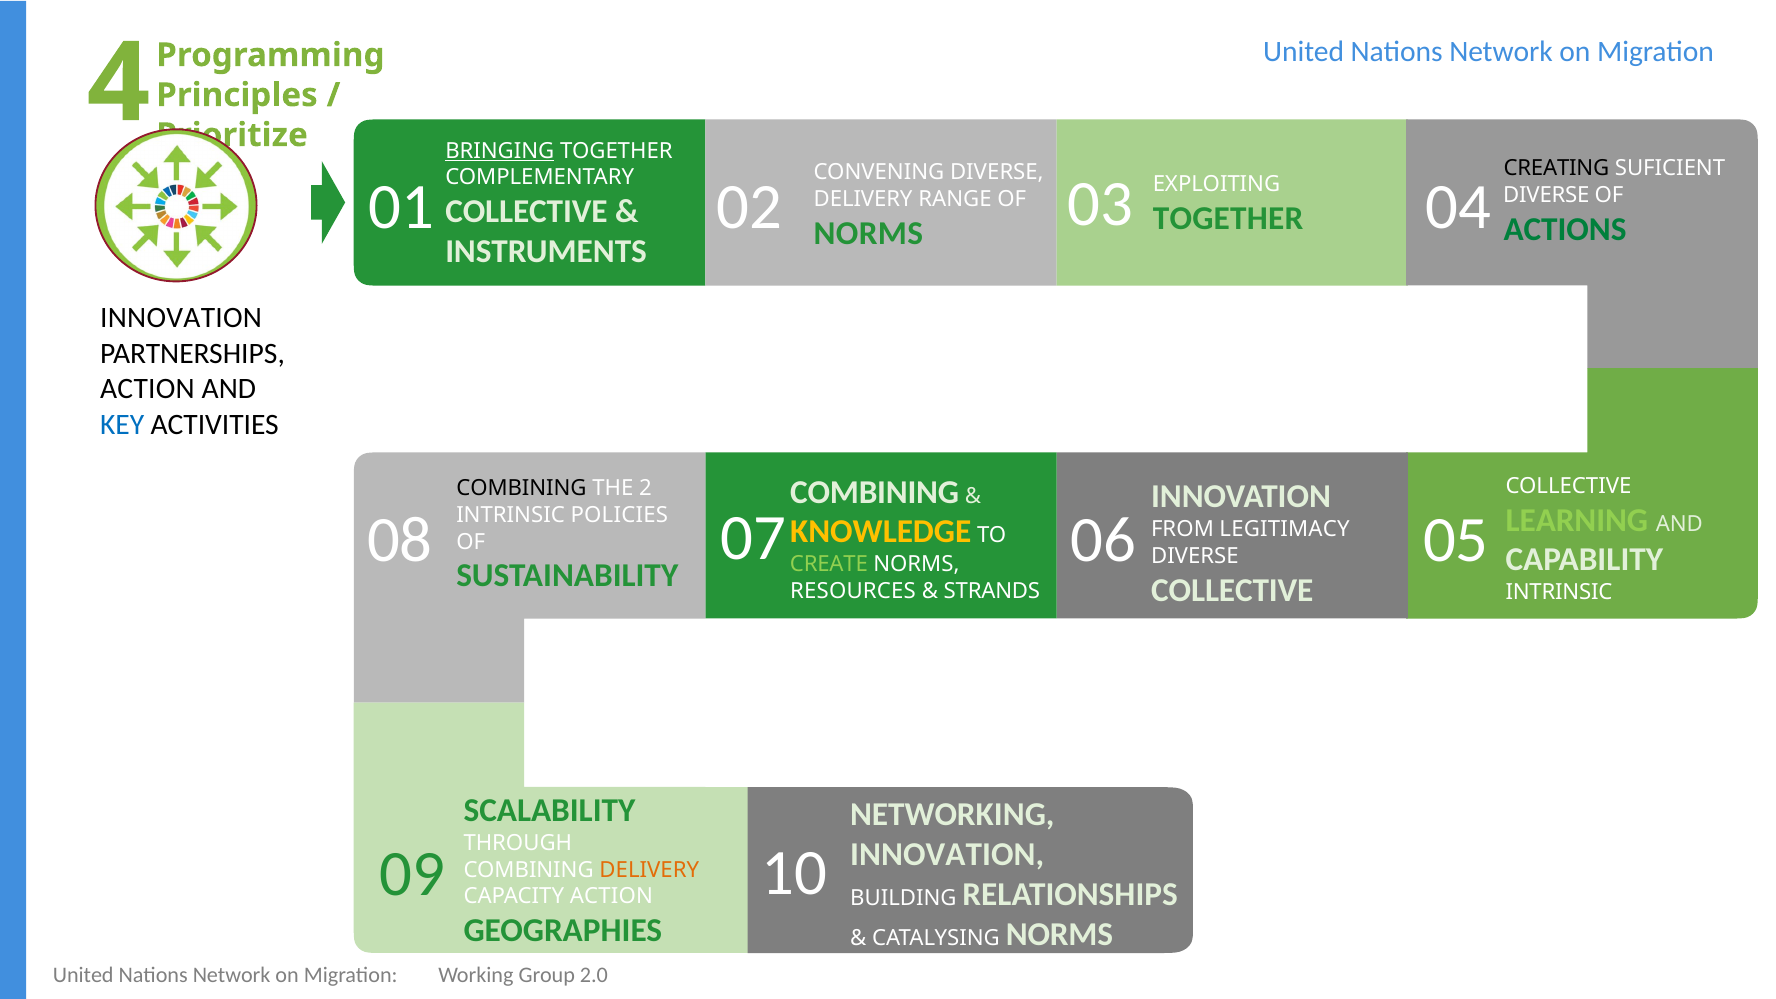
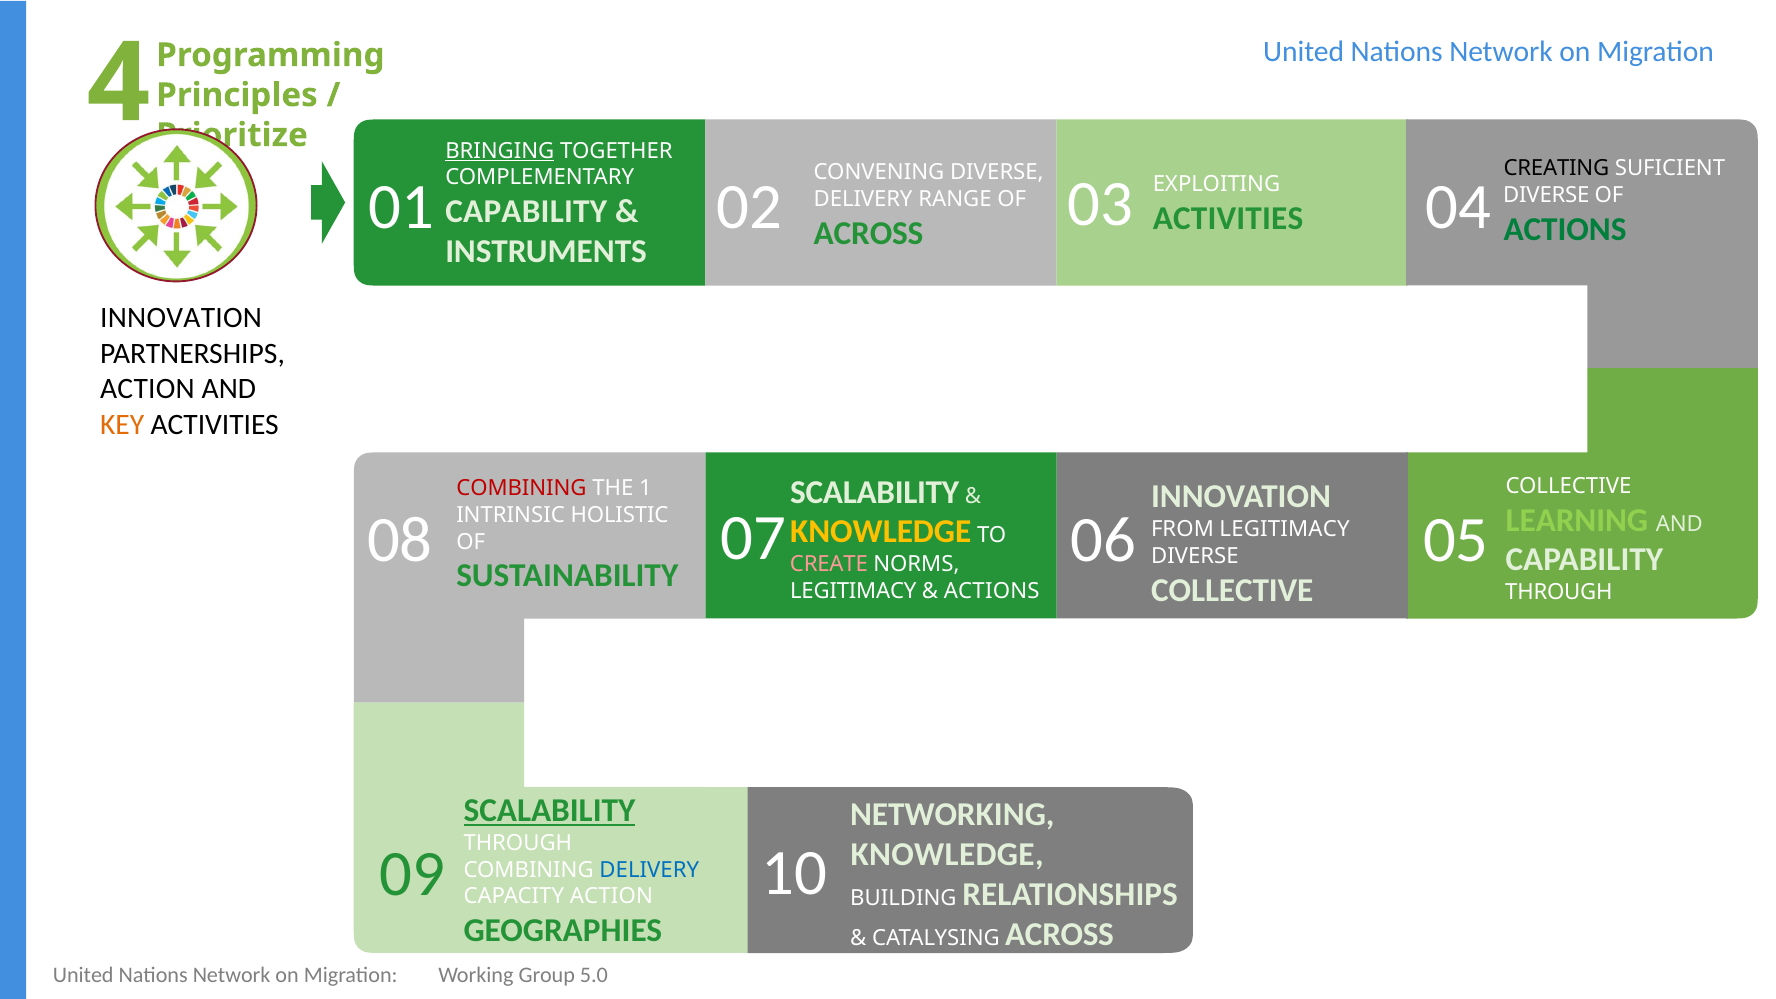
COLLECTIVE: COLLECTIVE -> CAPABILITY (526, 211)
TOGETHER: TOGETHER -> ACTIVITIES (1228, 218)
NORMS: NORMS -> ACROSS (869, 233)
KEY colour: blue -> orange (122, 424)
COMBINING: COMBINING -> SCALABILITY (875, 492)
COMBINING colour: black -> red (521, 489)
2: 2 -> 1 (645, 489)
POLICIES: POLICIES -> HOLISTIC (619, 515)
CREATE colour: light green -> pink (829, 564)
RESOURCES: RESOURCES -> LEGITIMACY (853, 591)
STRANDS: STRANDS -> ACTIONS (992, 591)
INTRINSIC: INTRINSIC -> THROUGH (1559, 592)
SCALABILITY underline: none -> present (549, 811)
INNOVATION: INNOVATION -> KNOWLEDGE (947, 854)
DELIVERY colour: orange -> blue (649, 870)
CATALYSING NORMS: NORMS -> ACROSS (1060, 934)
2.0: 2.0 -> 5.0 (594, 976)
